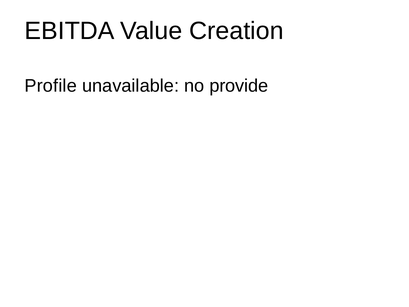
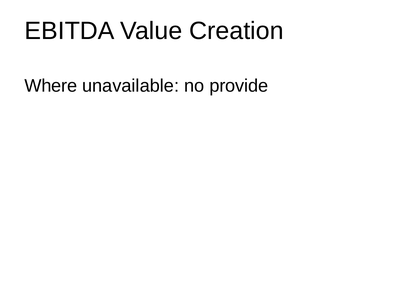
Profile: Profile -> Where (51, 86)
